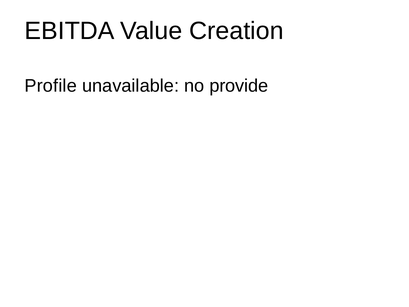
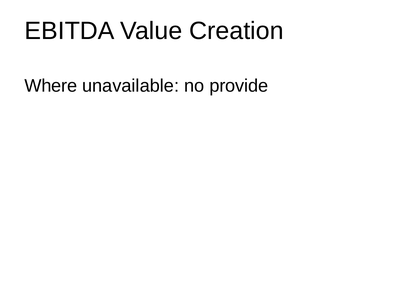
Profile: Profile -> Where (51, 86)
